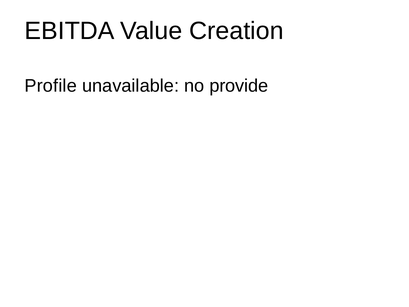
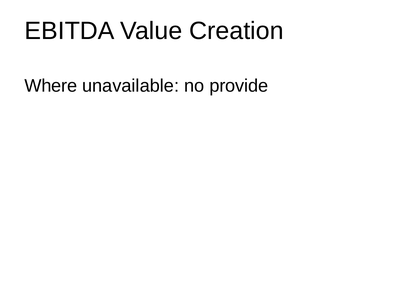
Profile: Profile -> Where (51, 86)
